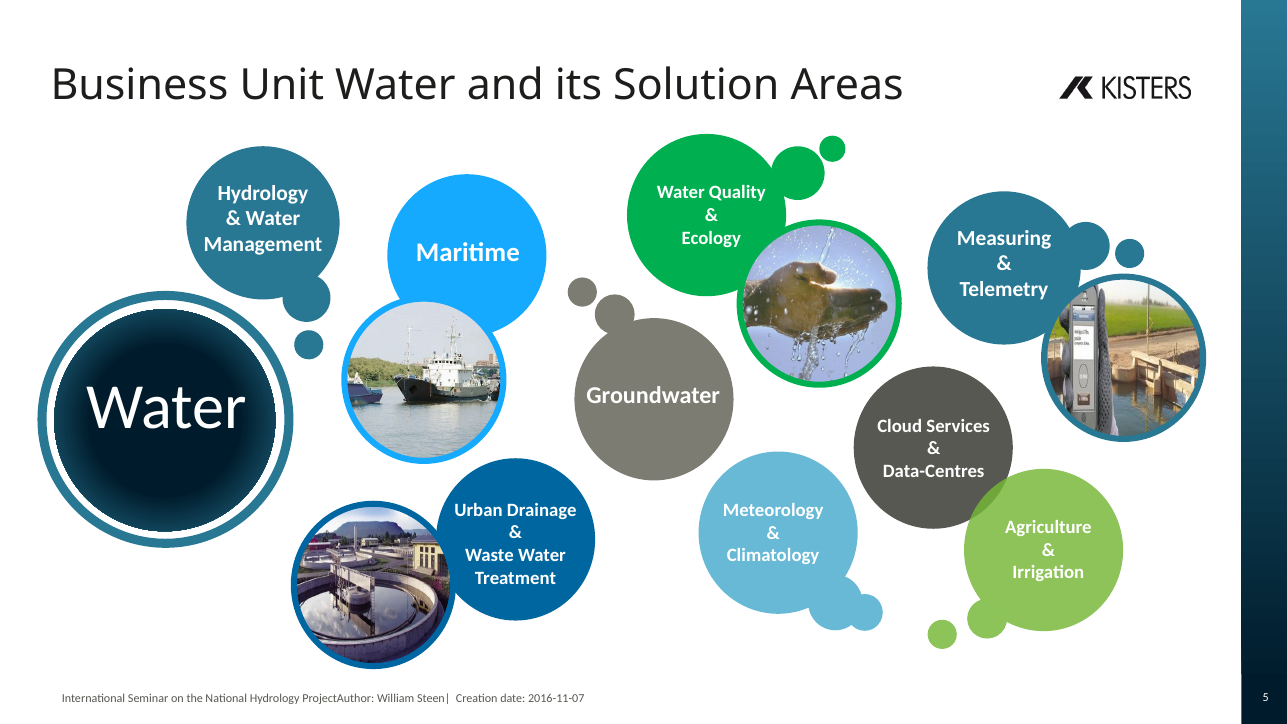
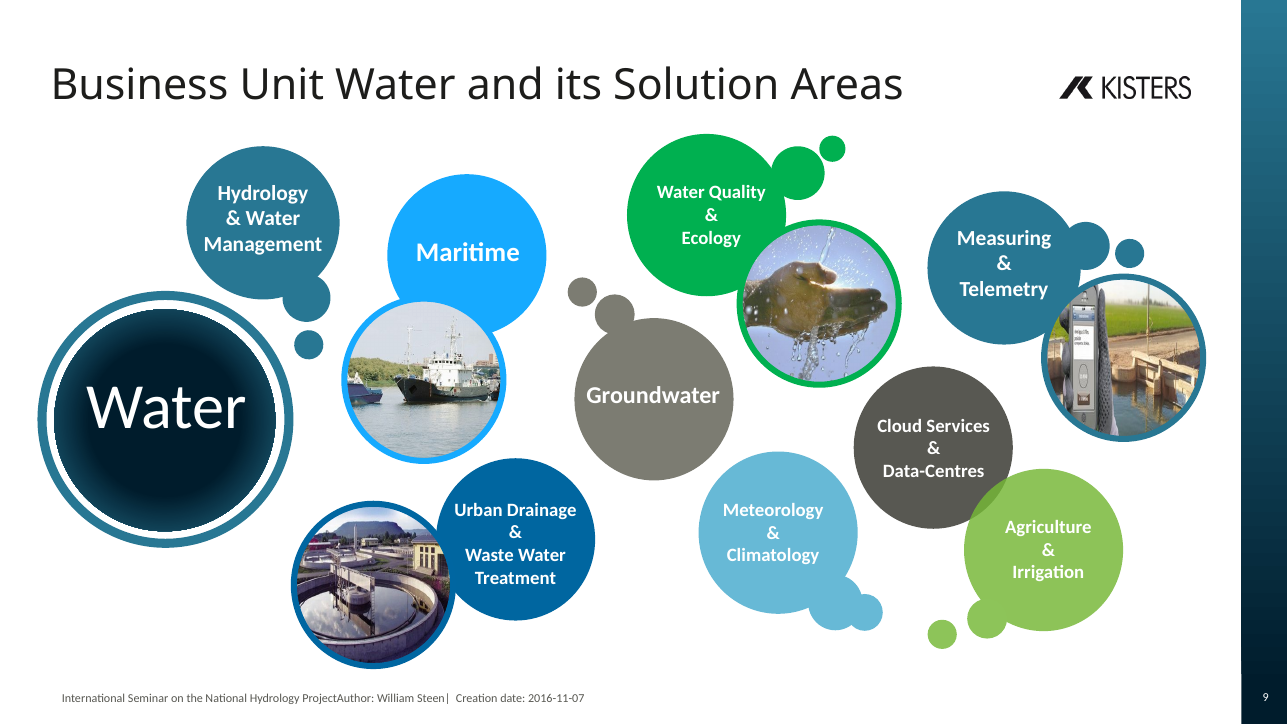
5: 5 -> 9 (1266, 698)
